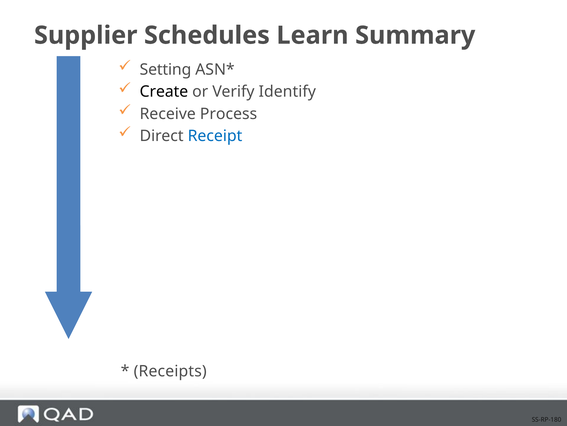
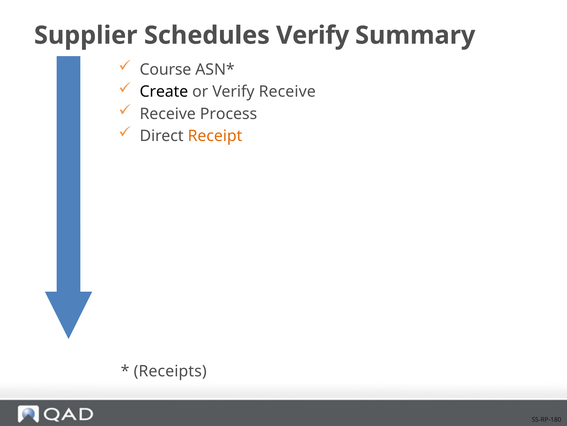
Schedules Learn: Learn -> Verify (313, 35)
Setting: Setting -> Course (165, 69)
Verify Identify: Identify -> Receive (287, 92)
Receipt colour: blue -> orange (215, 136)
